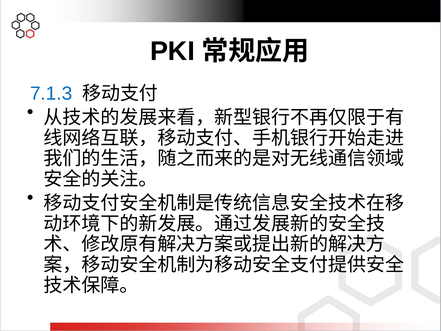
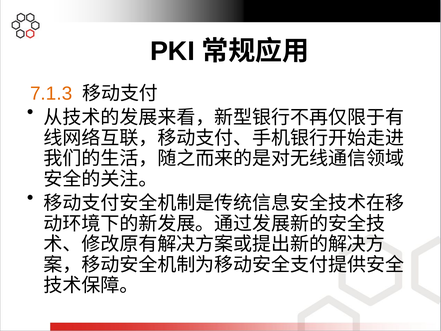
7.1.3 colour: blue -> orange (51, 93)
